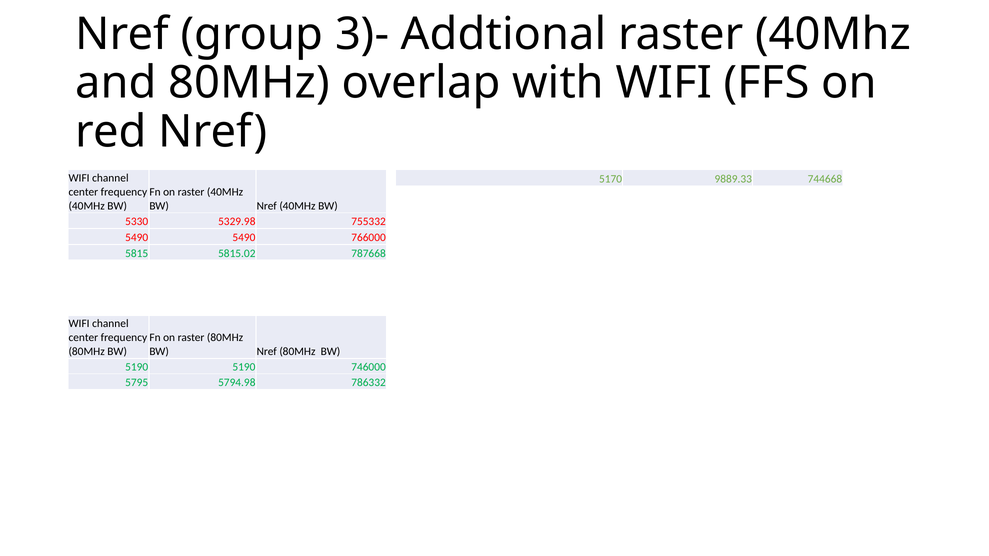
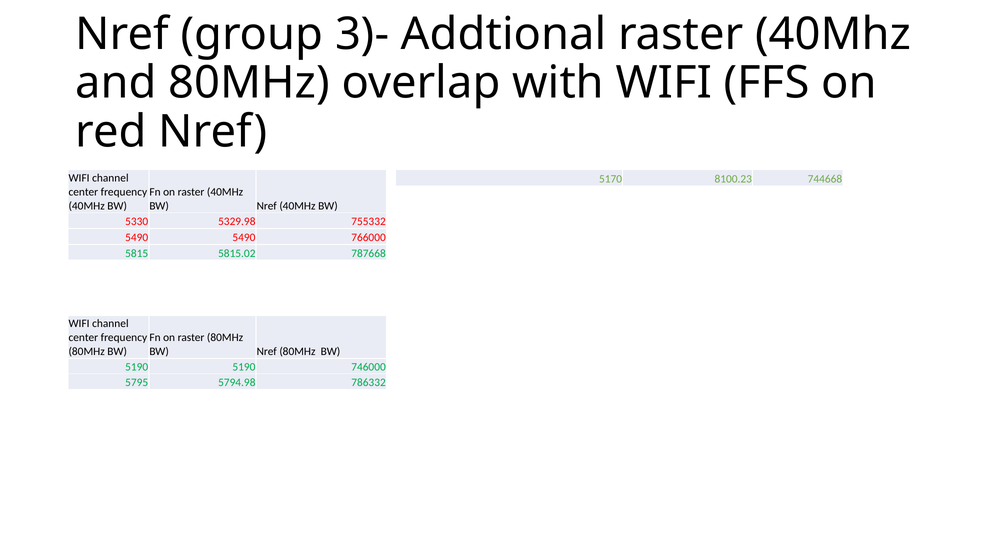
9889.33: 9889.33 -> 8100.23 (733, 179)
